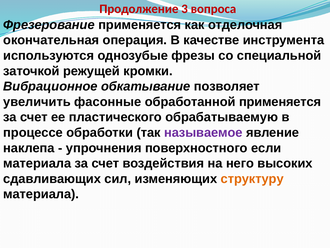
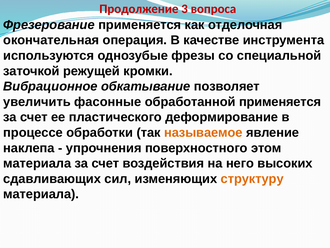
обрабатываемую: обрабатываемую -> деформирование (222, 117)
называемое colour: purple -> orange (203, 132)
если: если -> этом (266, 148)
